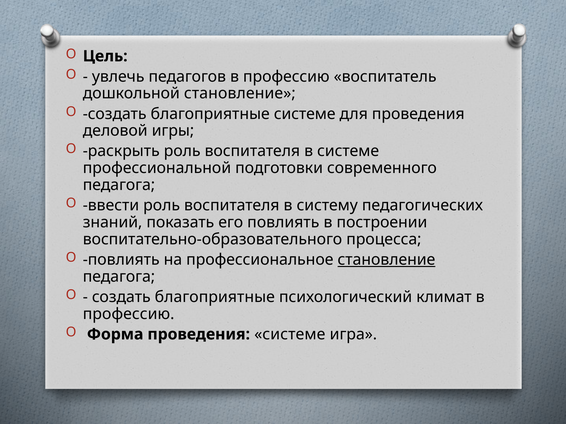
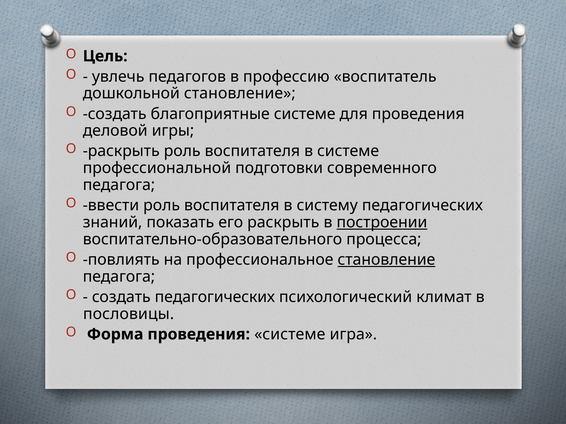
его повлиять: повлиять -> раскрыть (283, 223)
построении underline: none -> present (382, 223)
благоприятные: благоприятные -> педагогических (215, 297)
профессию: профессию -> пословицы (129, 314)
